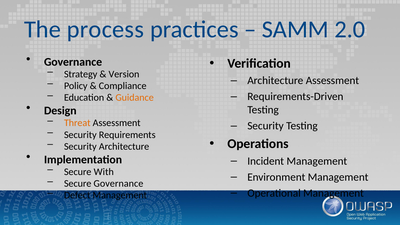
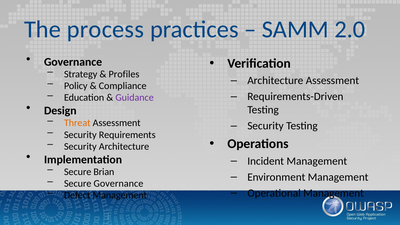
Version: Version -> Profiles (124, 74)
Guidance colour: orange -> purple (135, 98)
With: With -> Brian (104, 172)
